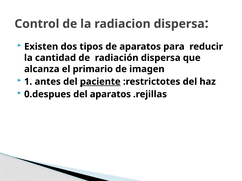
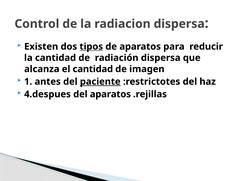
tipos underline: none -> present (91, 47)
el primario: primario -> cantidad (93, 69)
0.despues: 0.despues -> 4.despues (47, 94)
